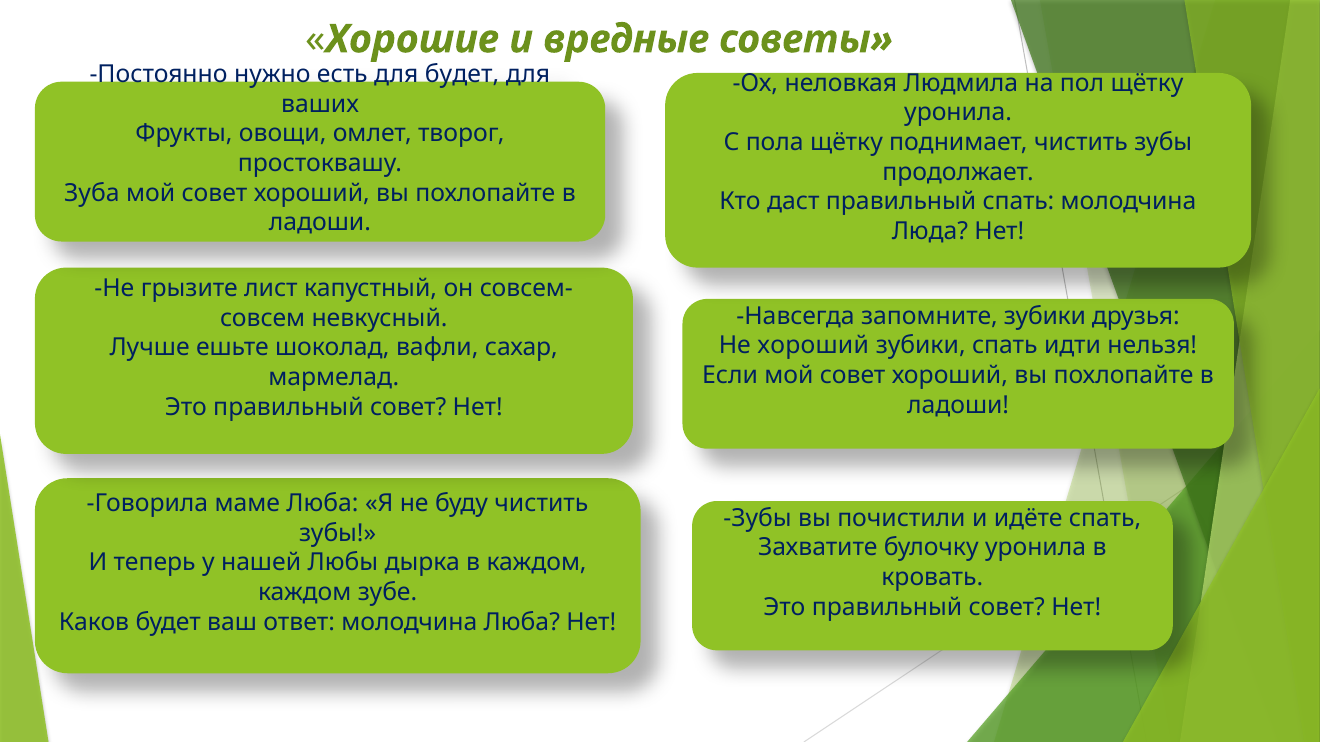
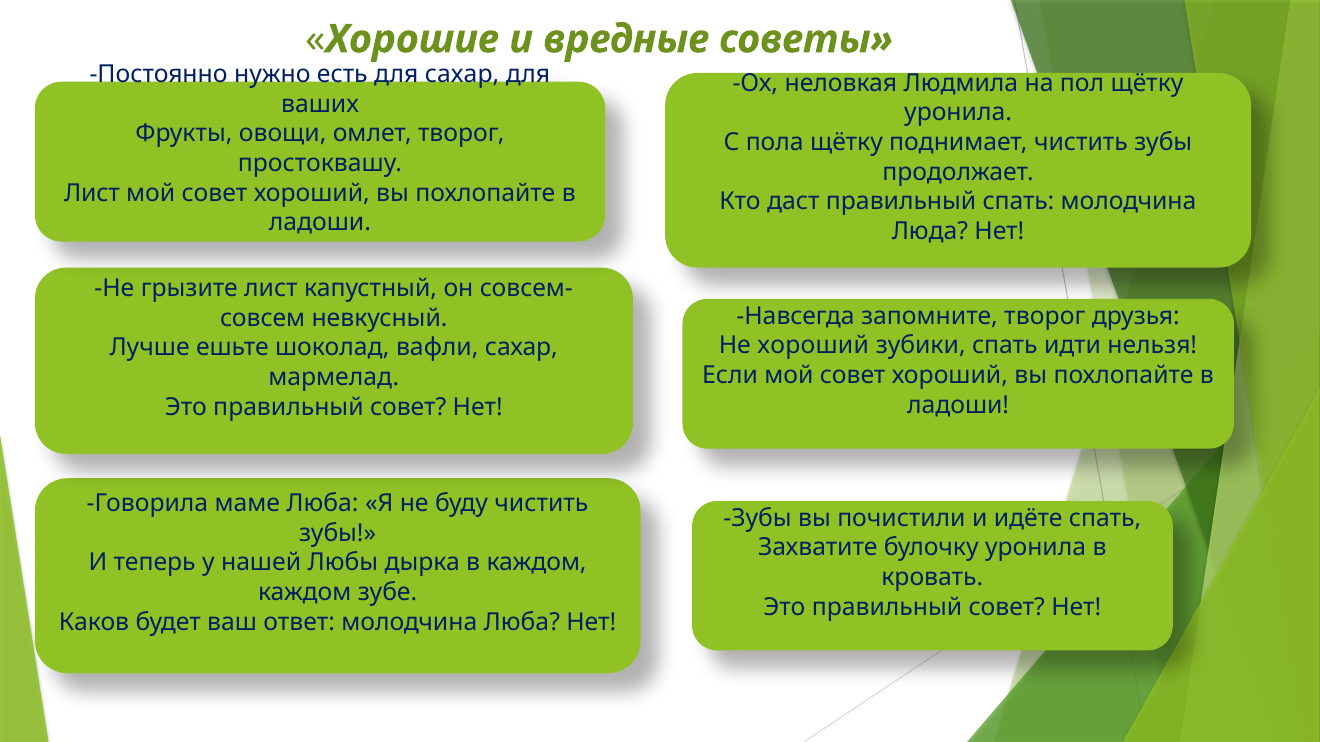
для будет: будет -> сахар (462, 74)
Зуба: Зуба -> Лист (92, 193)
запомните зубики: зубики -> творог (1045, 316)
